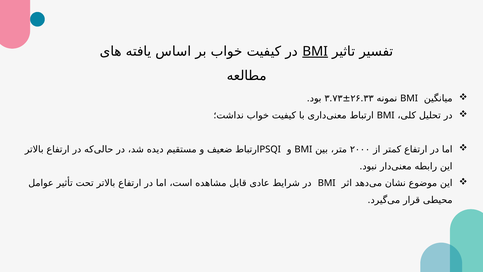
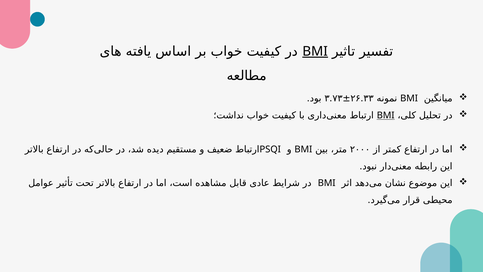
BMI underline: none -> present (386, 115)
